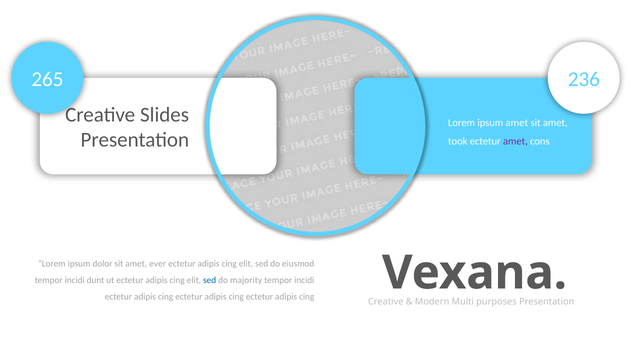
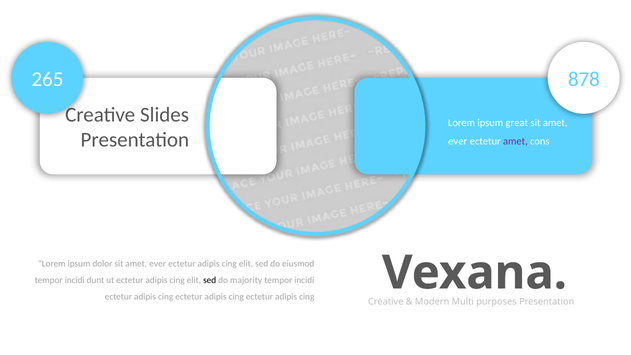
236: 236 -> 878 (584, 79)
ipsum amet: amet -> great (517, 123)
took: took -> ever (458, 141)
sed colour: blue -> black (210, 280)
